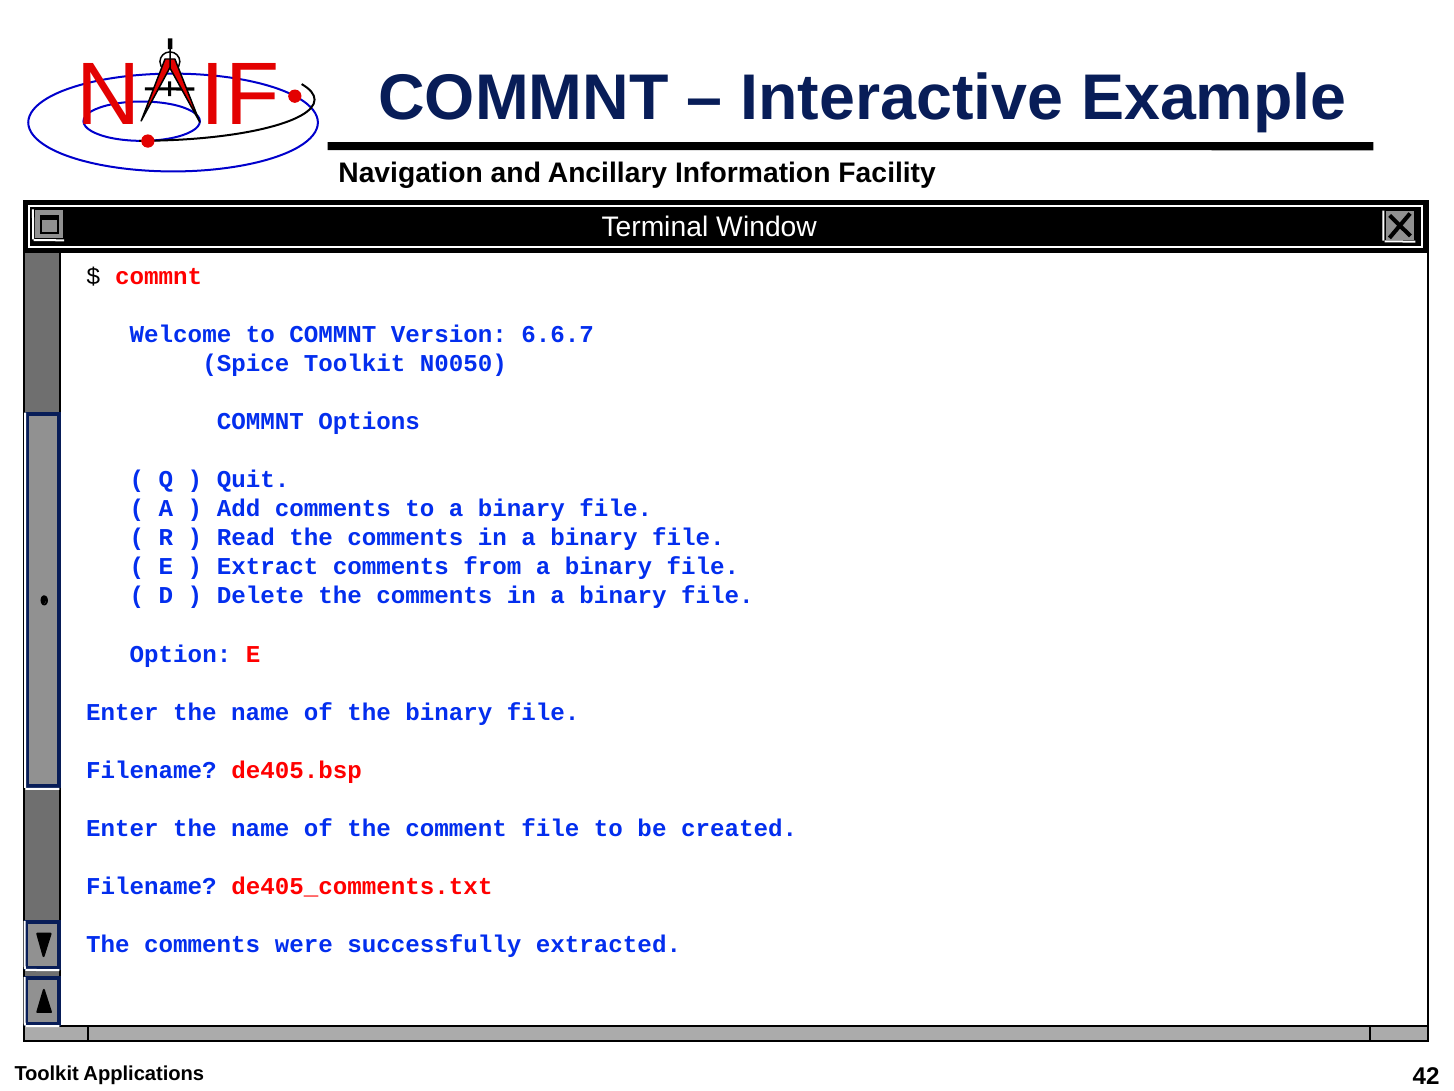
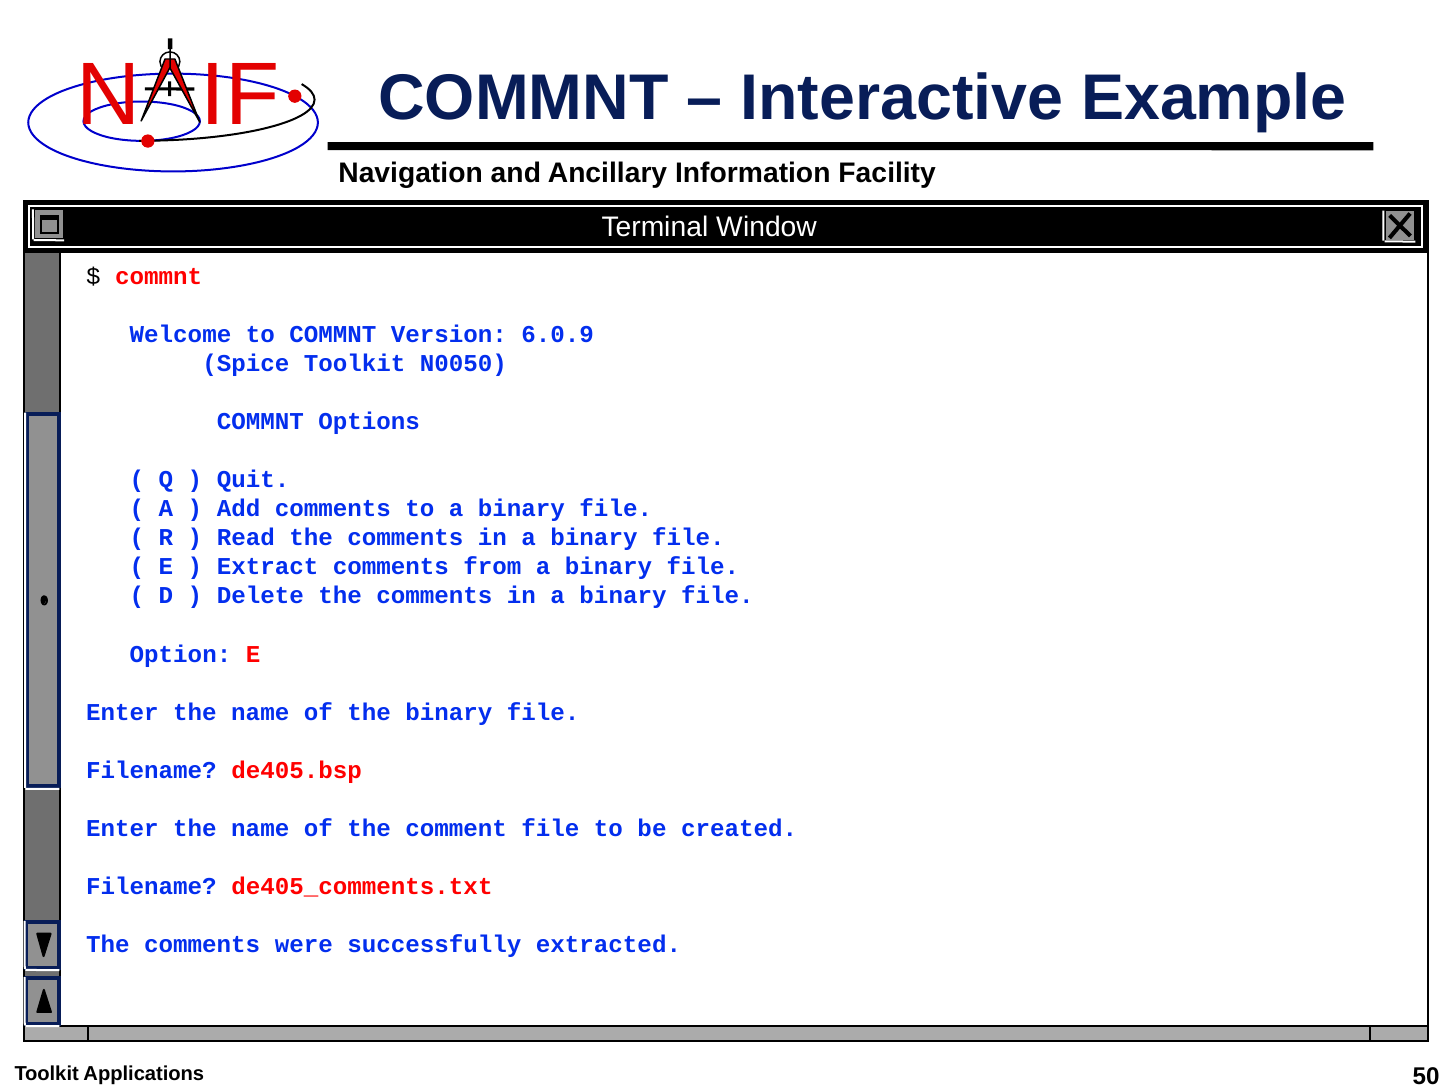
6.6.7: 6.6.7 -> 6.0.9 (558, 335)
42: 42 -> 50 (1426, 1076)
